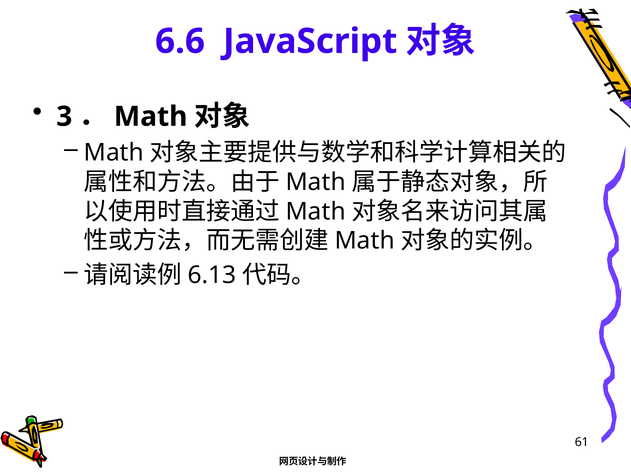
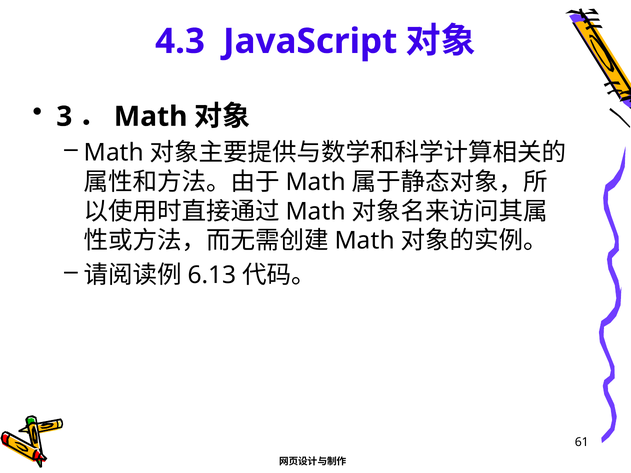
6.6: 6.6 -> 4.3 (180, 41)
